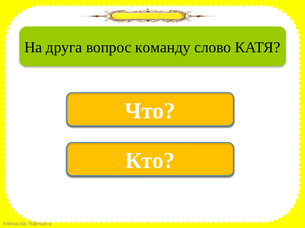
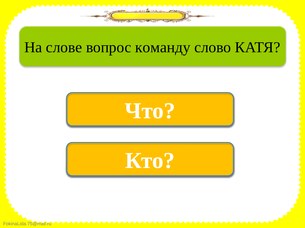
друга: друга -> слове (64, 48)
